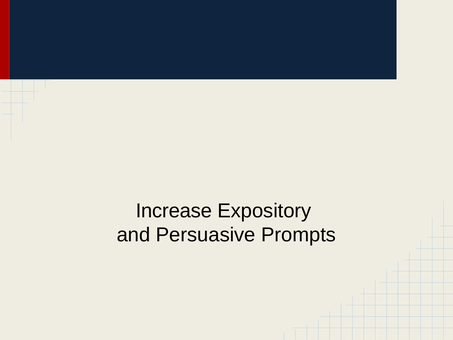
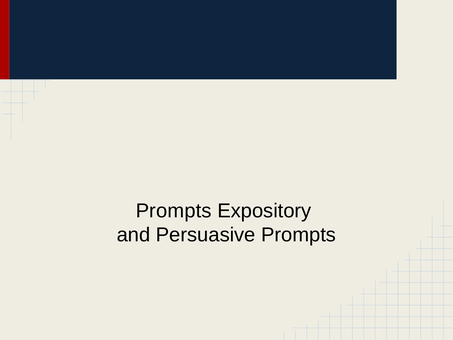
Increase: Increase -> Prompts (174, 211)
